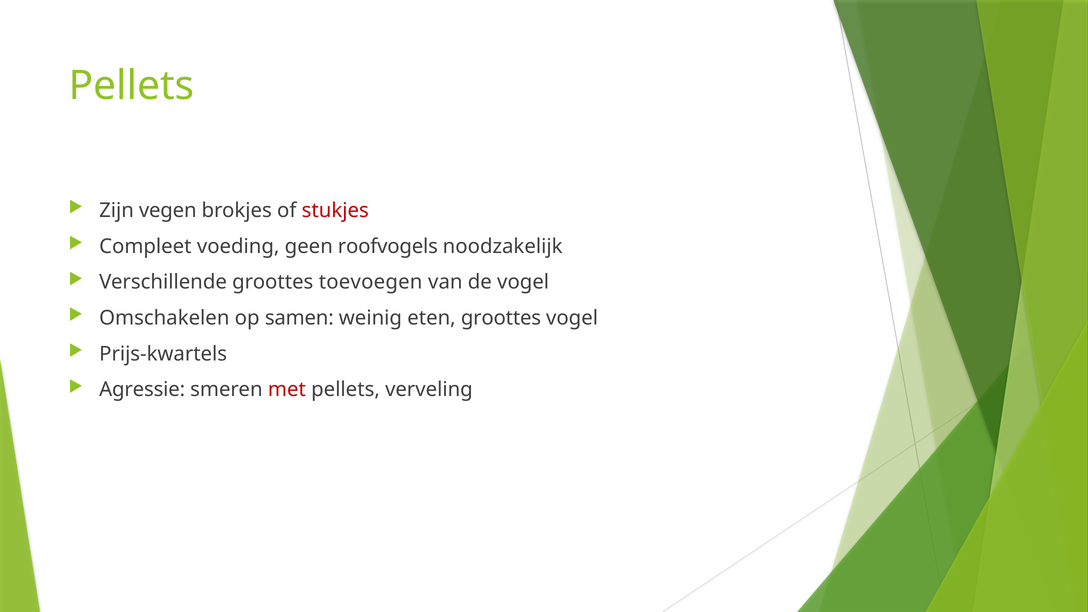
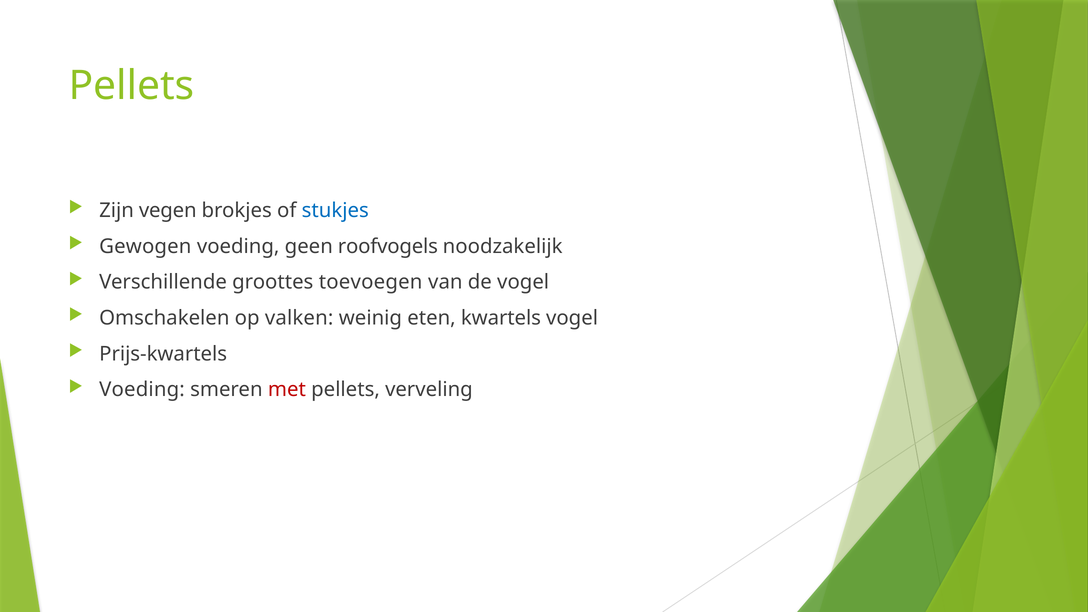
stukjes colour: red -> blue (335, 211)
Compleet: Compleet -> Gewogen (145, 246)
samen: samen -> valken (299, 318)
eten groottes: groottes -> kwartels (501, 318)
Agressie: Agressie -> Voeding (142, 390)
